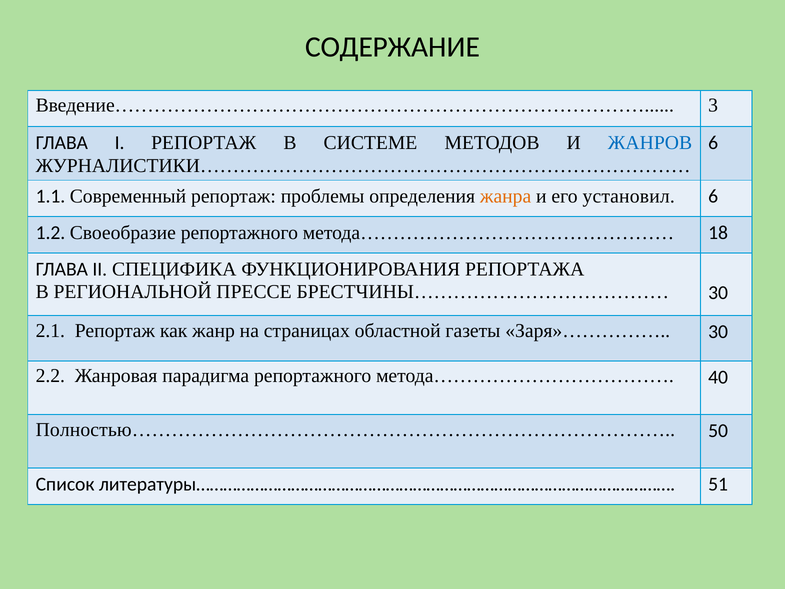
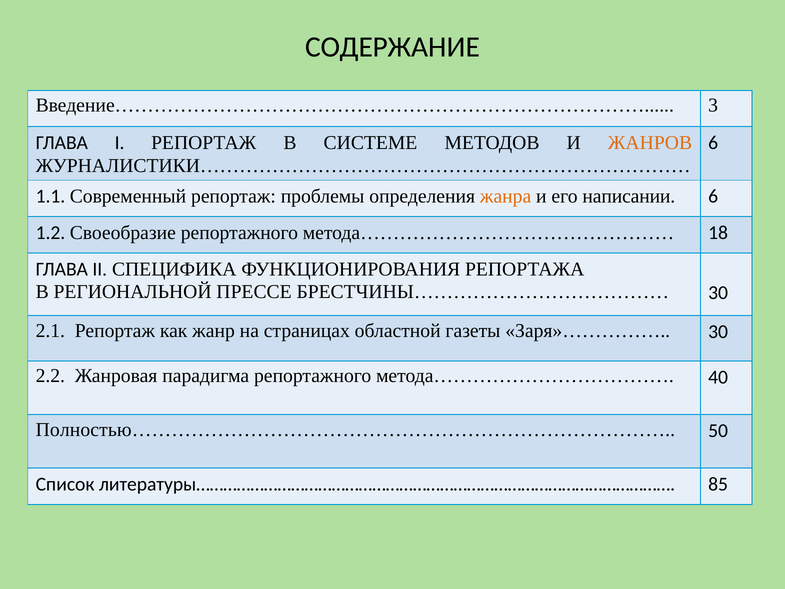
ЖАНРОВ colour: blue -> orange (650, 143)
установил: установил -> написании (629, 196)
51: 51 -> 85 (718, 484)
